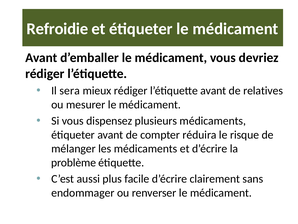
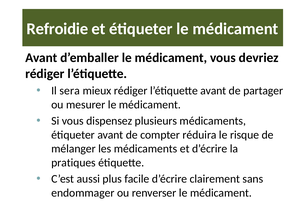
relatives: relatives -> partager (263, 91)
problème: problème -> pratiques (74, 162)
